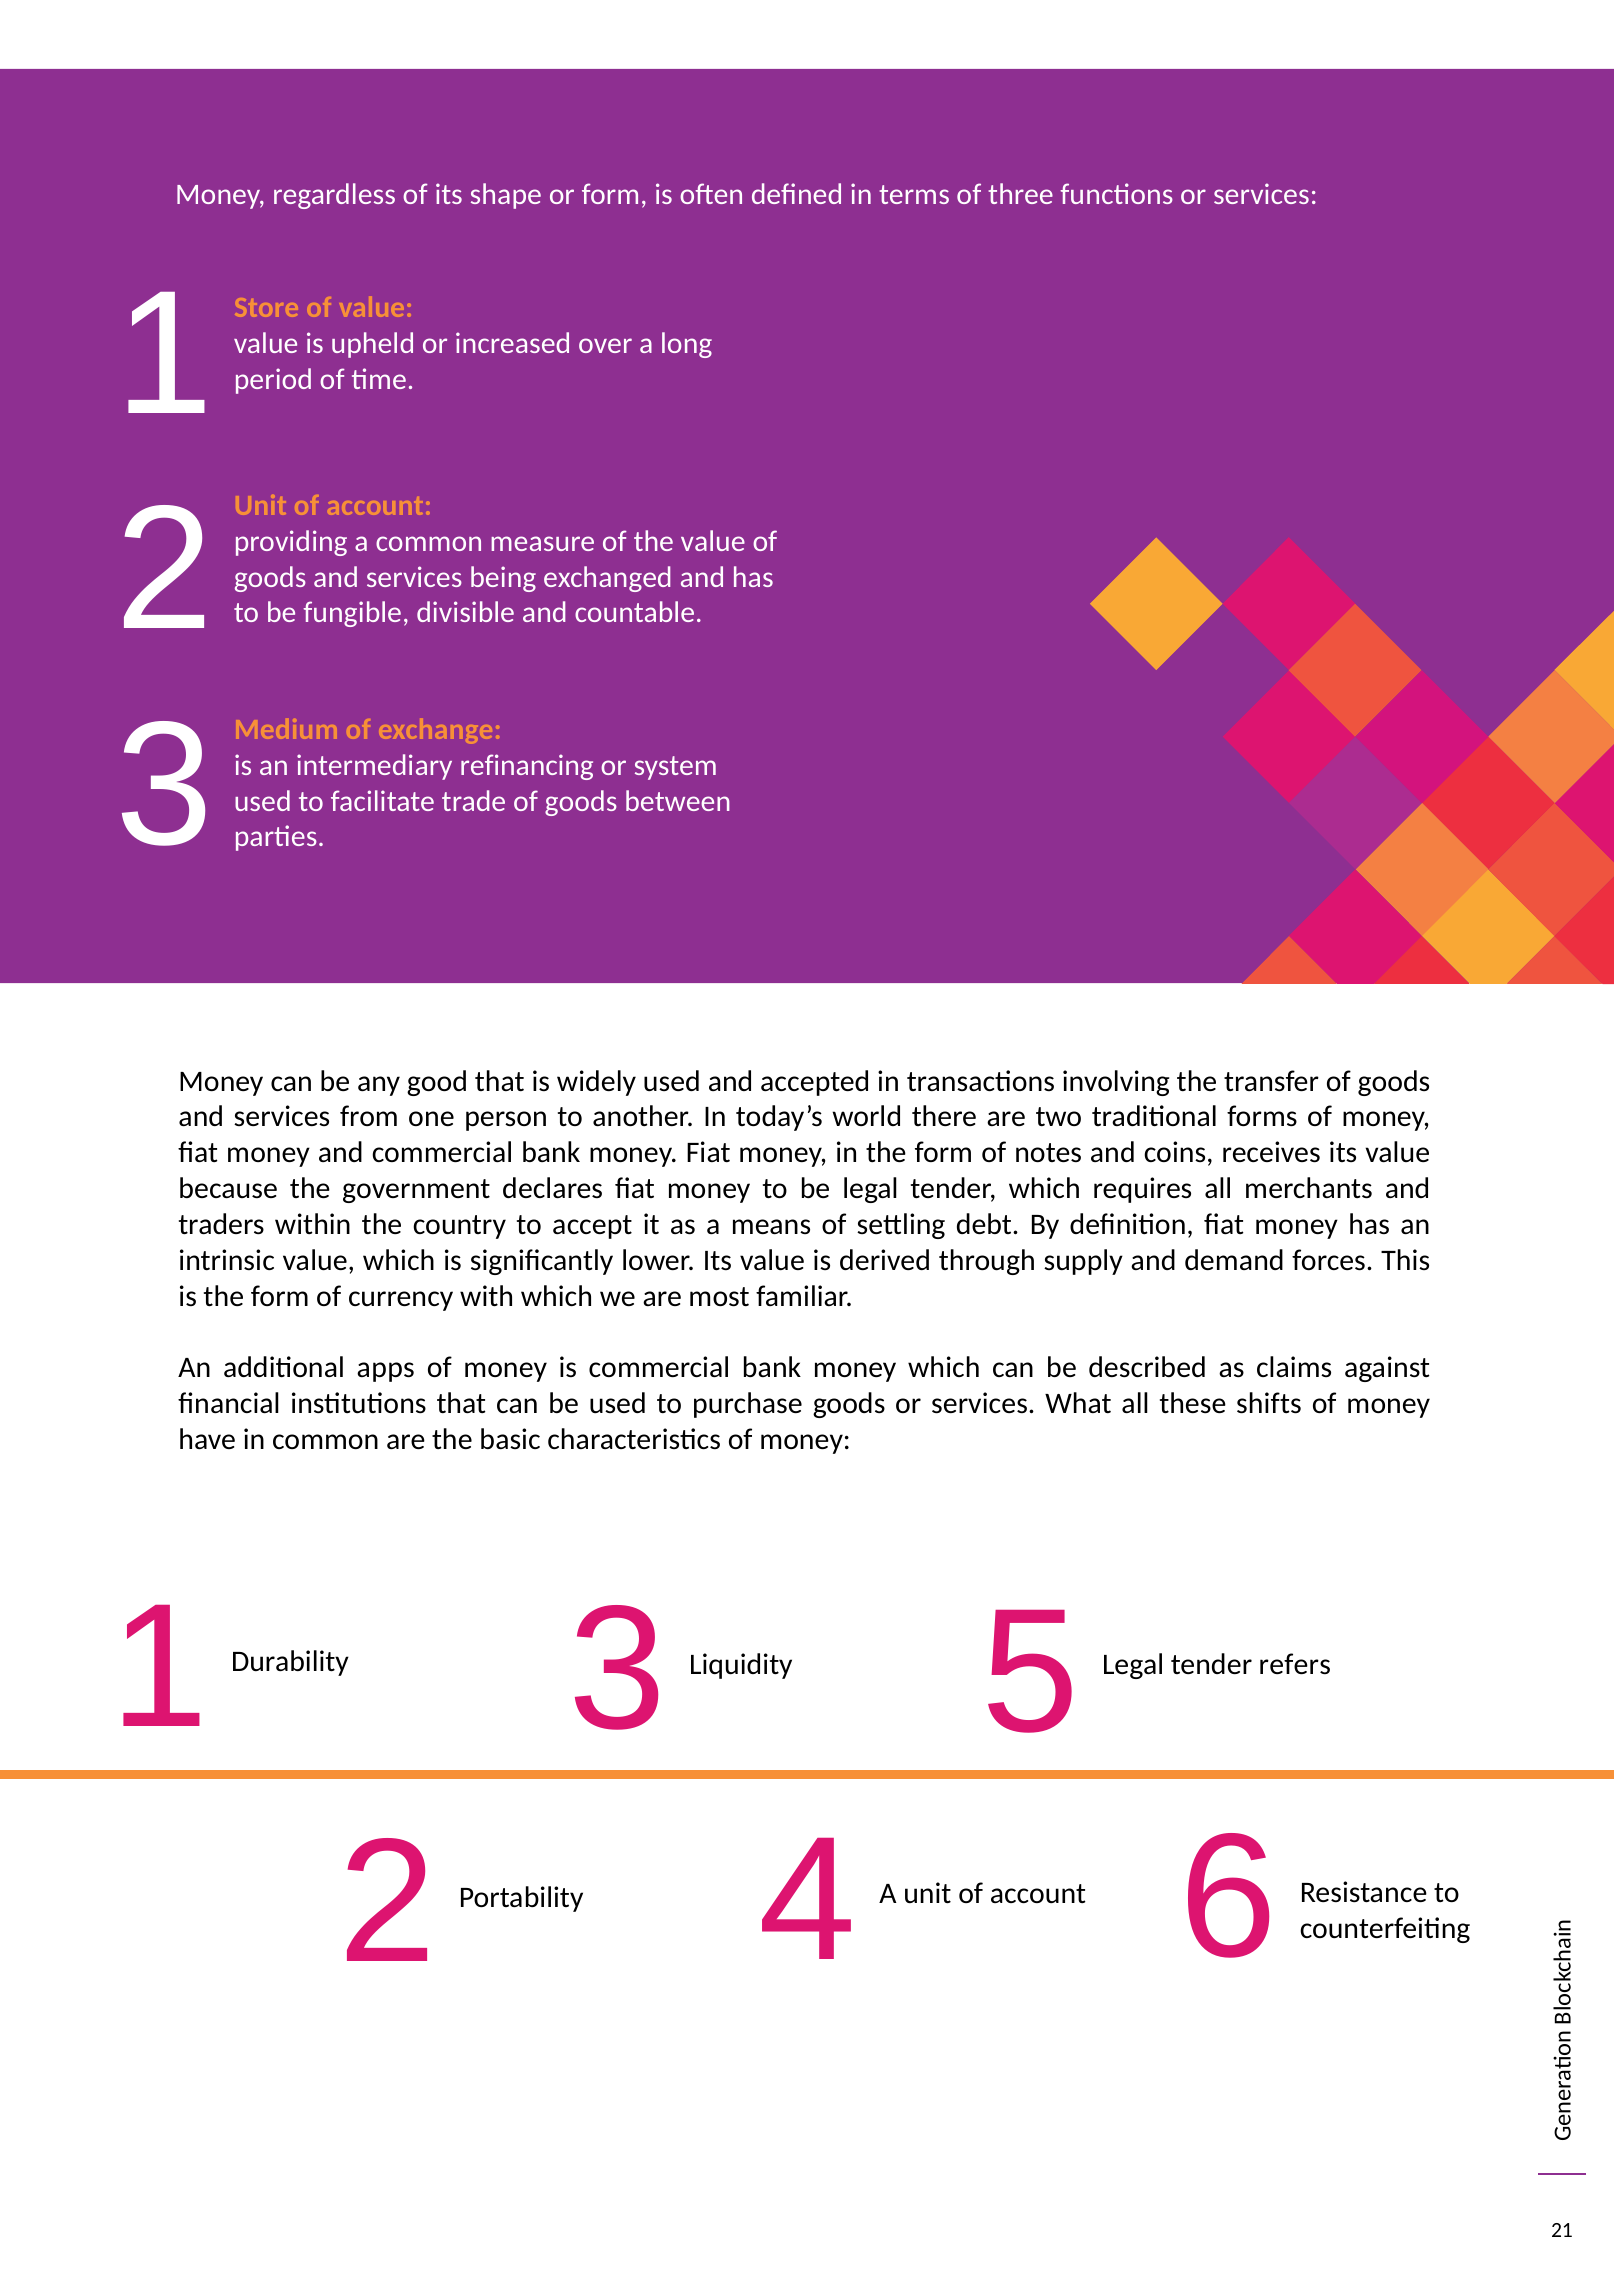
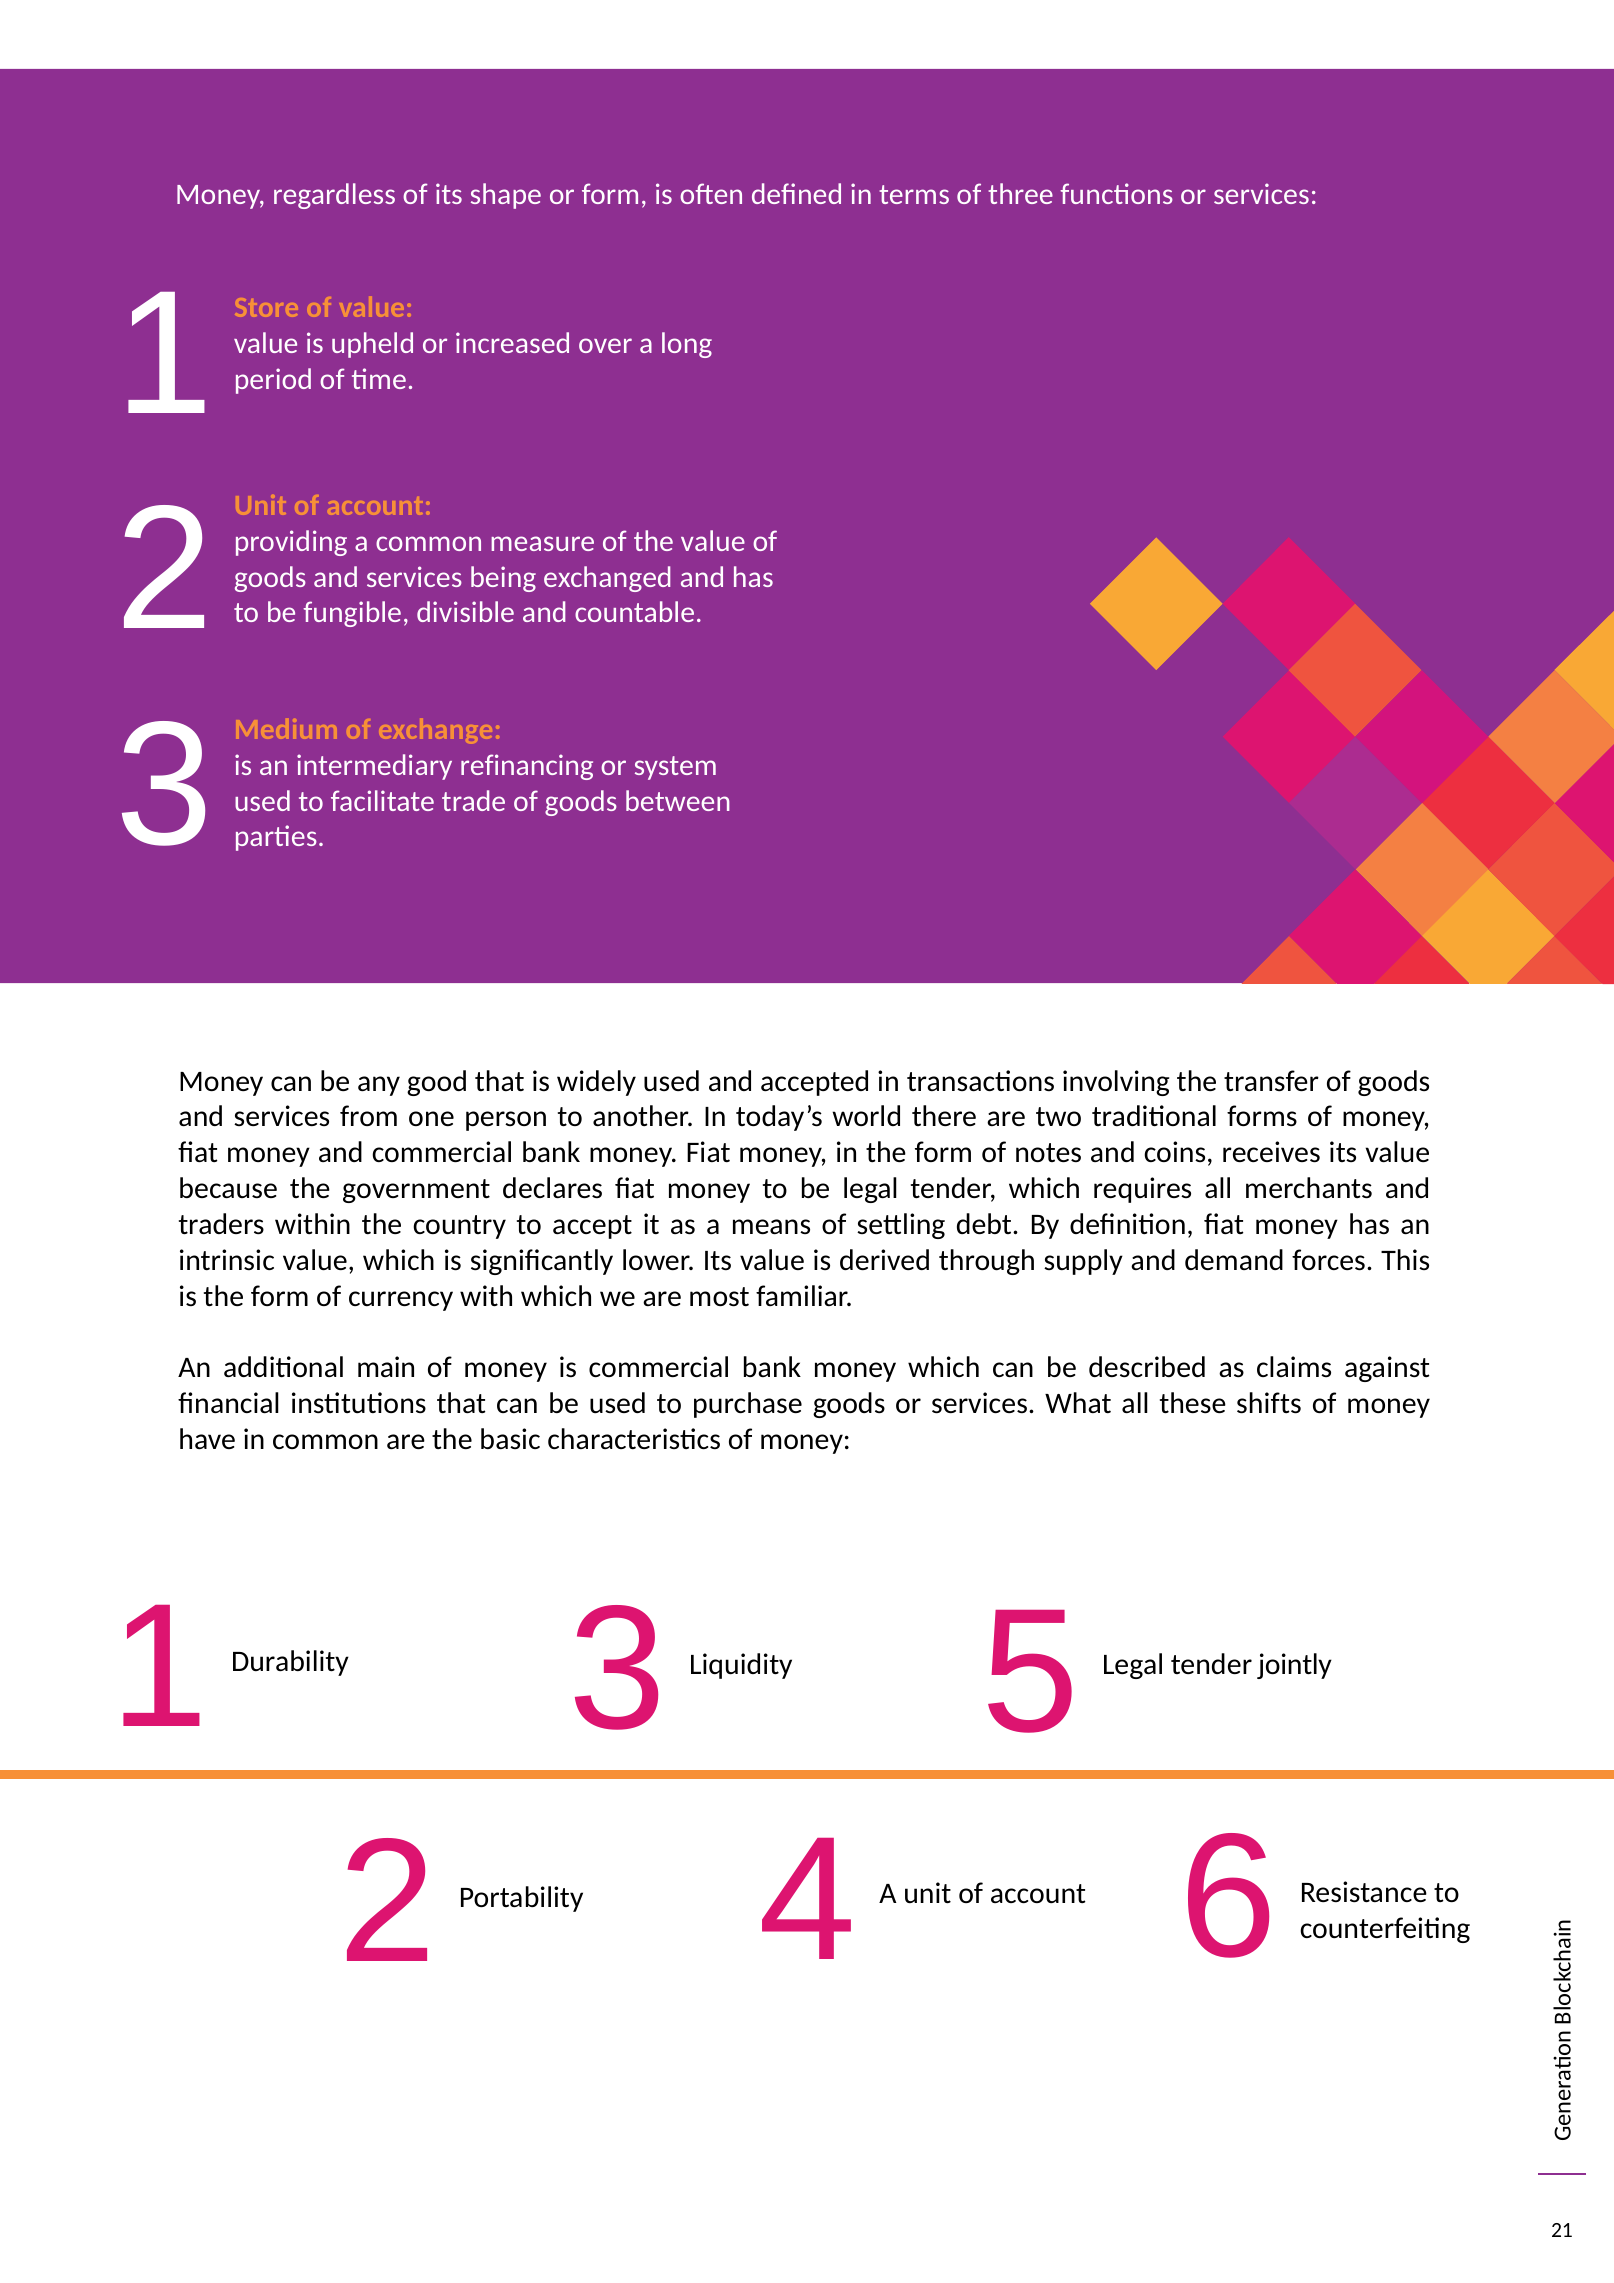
apps: apps -> main (386, 1368)
refers: refers -> jointly (1295, 1664)
